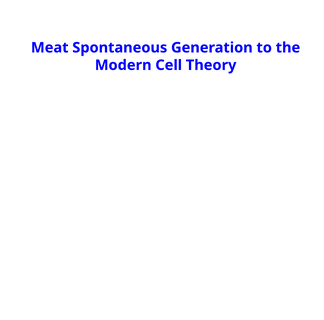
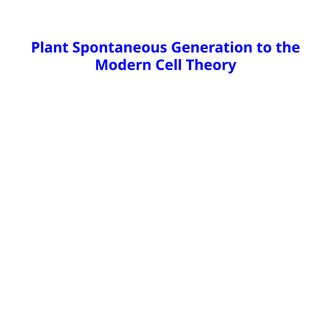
Meat: Meat -> Plant (50, 48)
